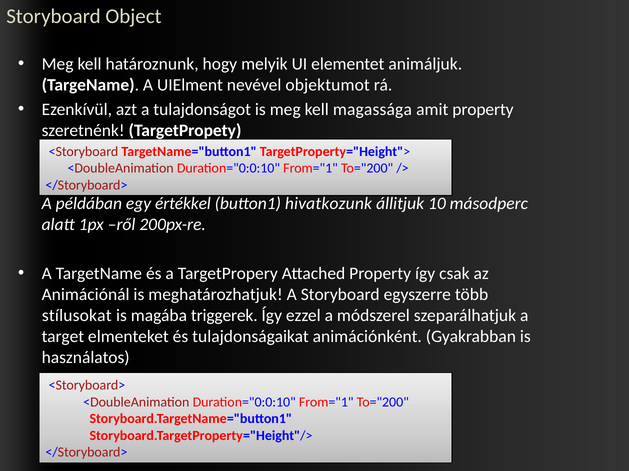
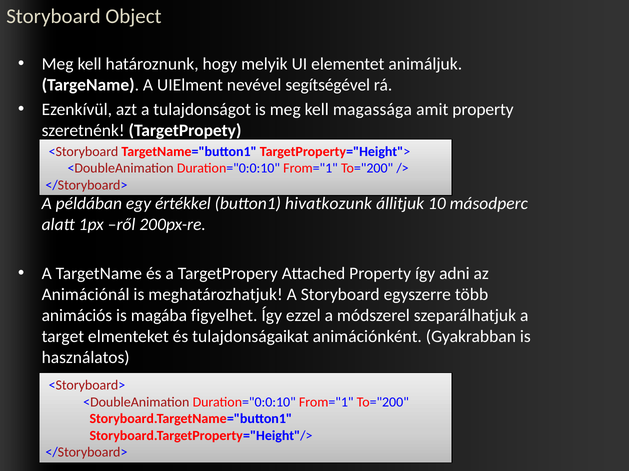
objektumot: objektumot -> segítségével (328, 85)
csak: csak -> adni (454, 274)
stílusokat: stílusokat -> animációs (77, 316)
triggerek: triggerek -> figyelhet (224, 316)
